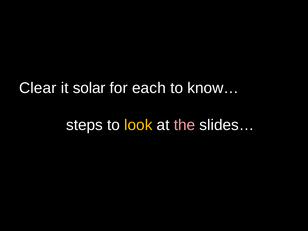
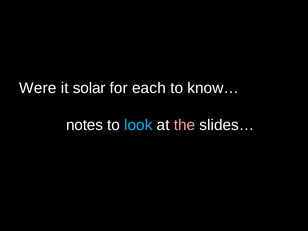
Clear: Clear -> Were (38, 88)
steps: steps -> notes (85, 125)
look colour: yellow -> light blue (138, 125)
